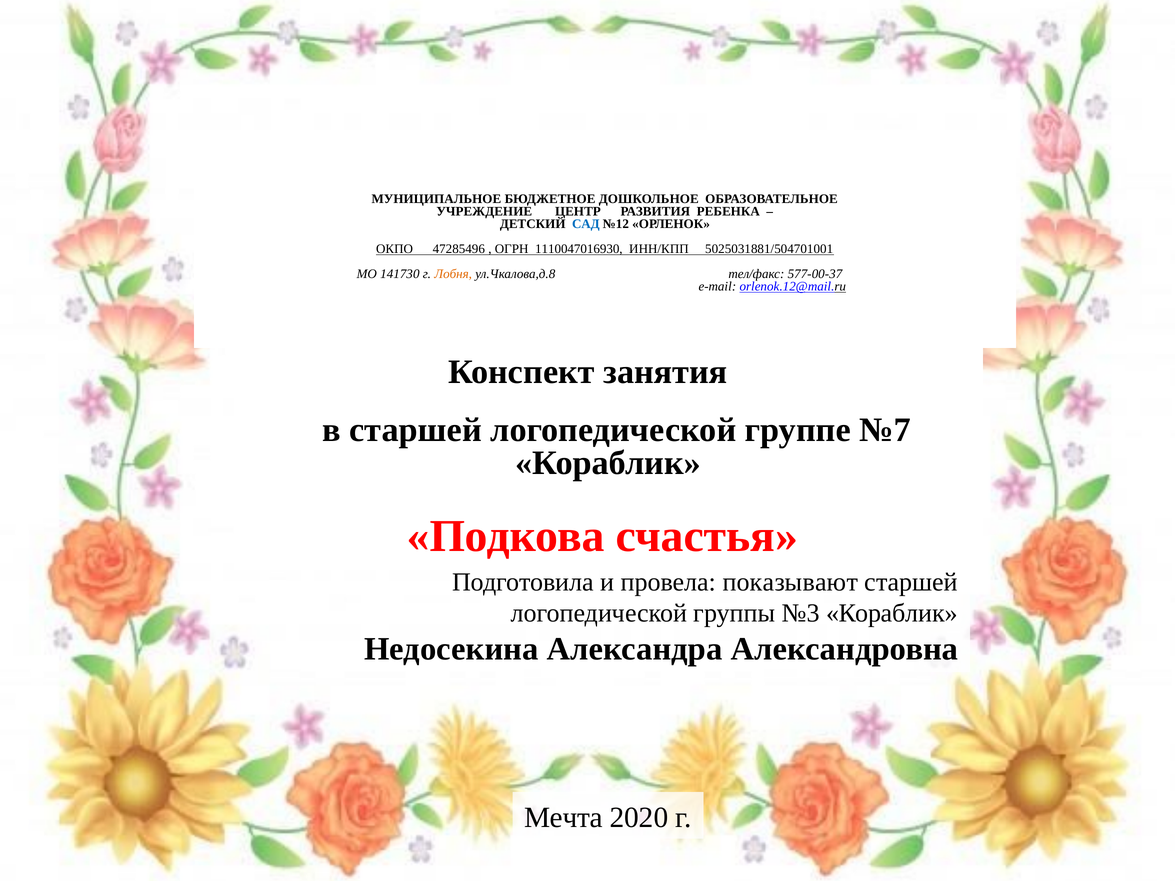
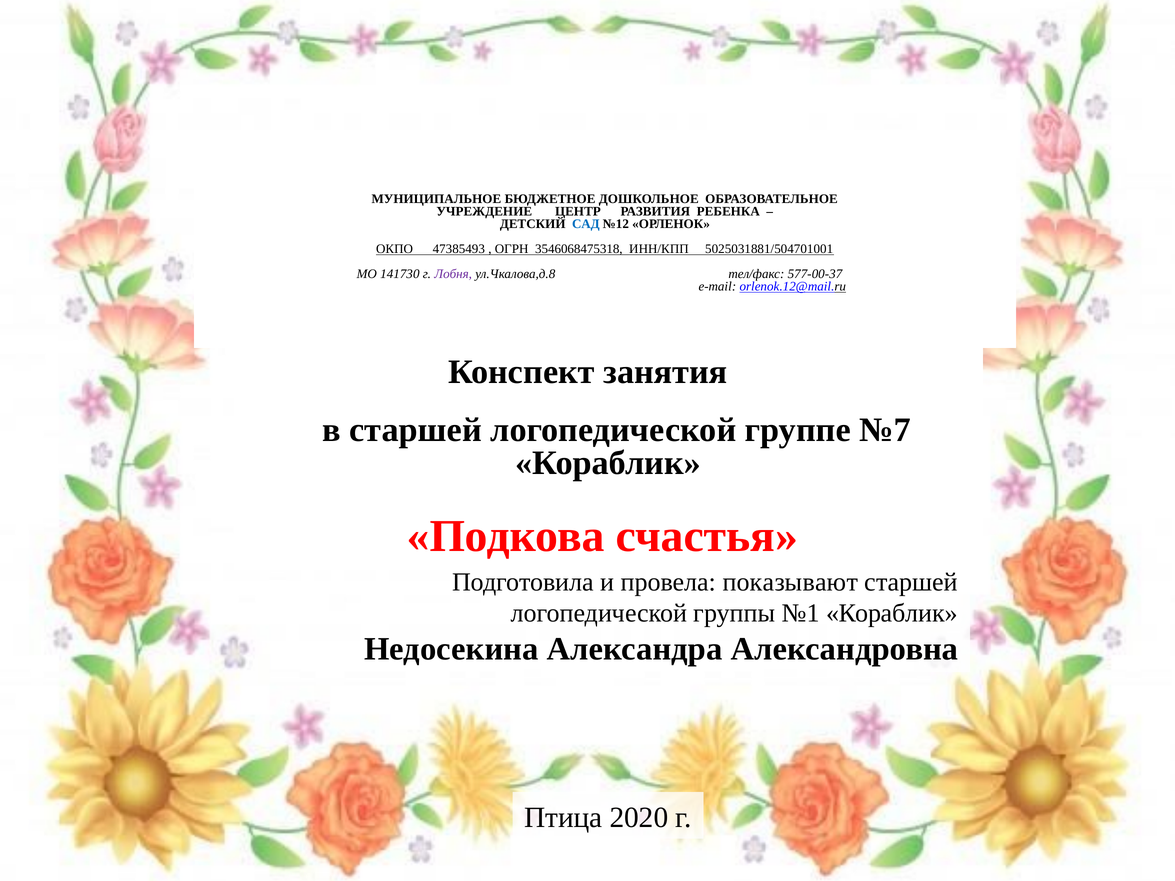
47285496: 47285496 -> 47385493 (459, 249)
1110047016930: 1110047016930 -> 3546068475318 (579, 249)
Лобня colour: orange -> purple (453, 274)
№3: №3 -> №1 (801, 613)
Мечта: Мечта -> Птица (563, 818)
